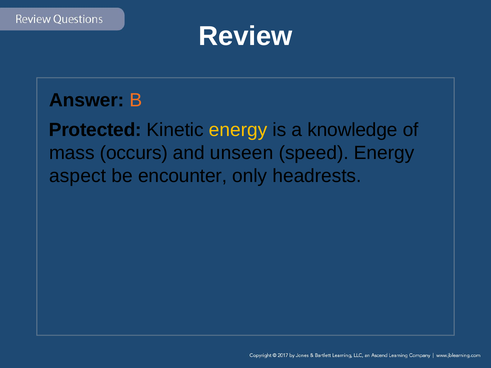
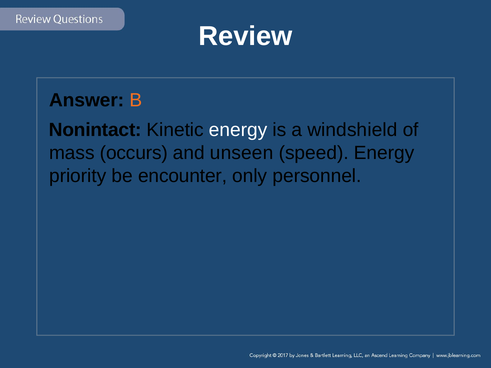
Protected: Protected -> Nonintact (95, 130)
energy colour: yellow -> white (238, 130)
knowledge: knowledge -> windshield (352, 130)
aspect: aspect -> priority (78, 176)
headrests: headrests -> personnel (317, 176)
